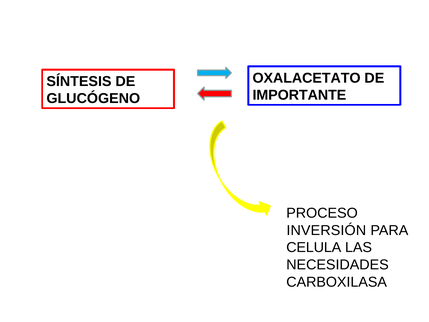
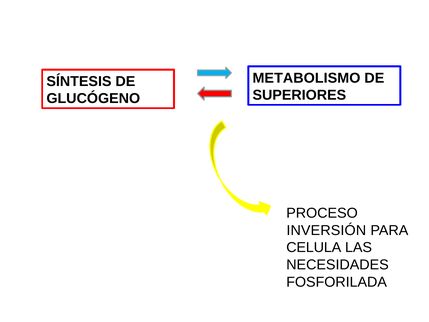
OXALACETATO: OXALACETATO -> METABOLISMO (306, 78)
IMPORTANTE: IMPORTANTE -> SUPERIORES (299, 95)
CARBOXILASA: CARBOXILASA -> FOSFORILADA (337, 282)
